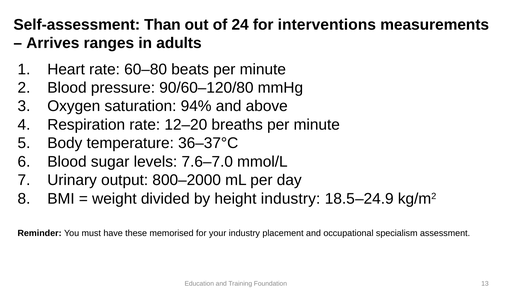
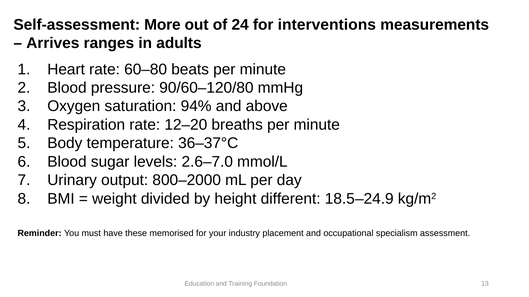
Than: Than -> More (162, 25)
7.6–7.0: 7.6–7.0 -> 2.6–7.0 (207, 162)
height industry: industry -> different (291, 199)
